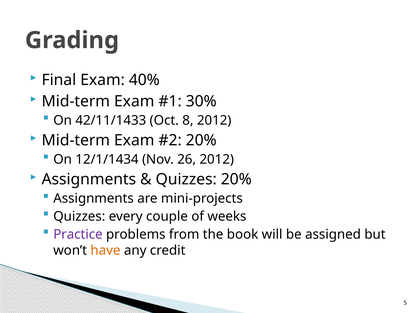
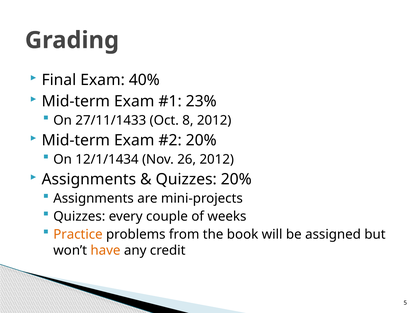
30%: 30% -> 23% (201, 101)
42/11/1433: 42/11/1433 -> 27/11/1433 (111, 120)
Practice colour: purple -> orange (78, 234)
